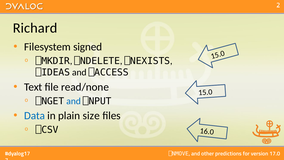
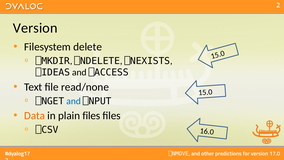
Richard: Richard -> Version (35, 28)
signed: signed -> delete (88, 47)
Data colour: blue -> orange (35, 116)
plain size: size -> files (91, 116)
